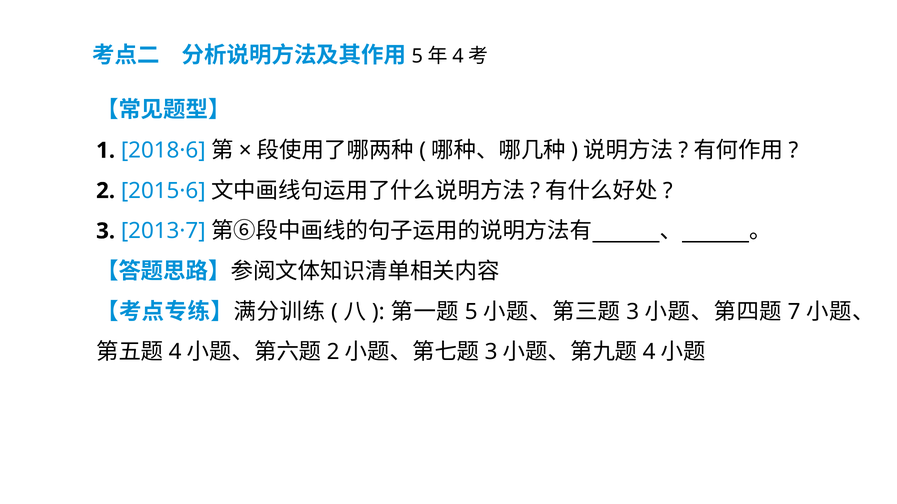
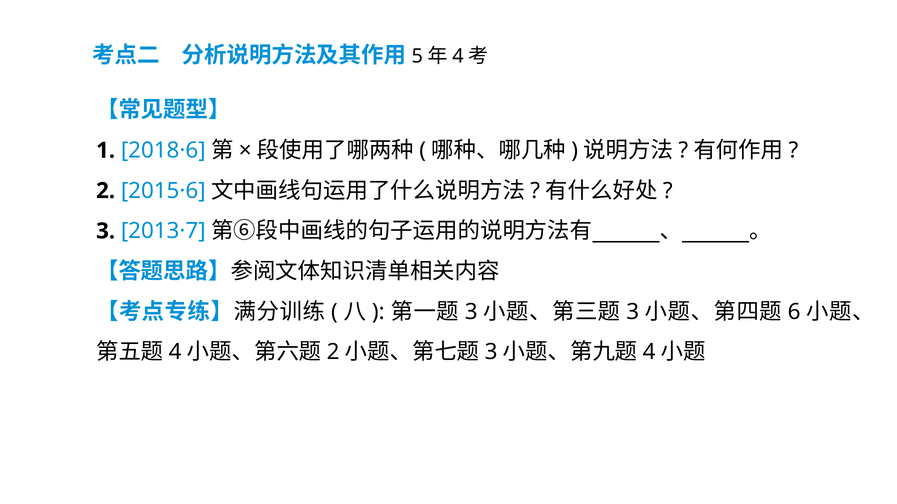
5: 5 -> 3 (471, 312)
7: 7 -> 6 (794, 312)
